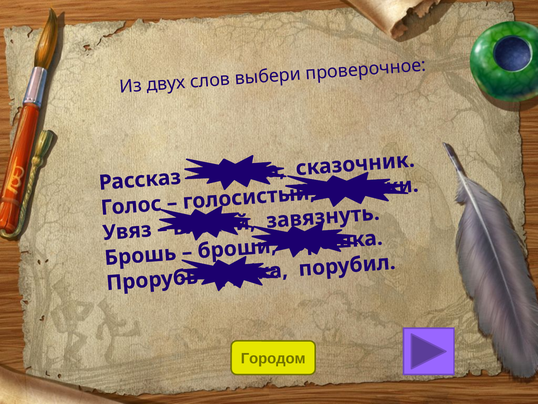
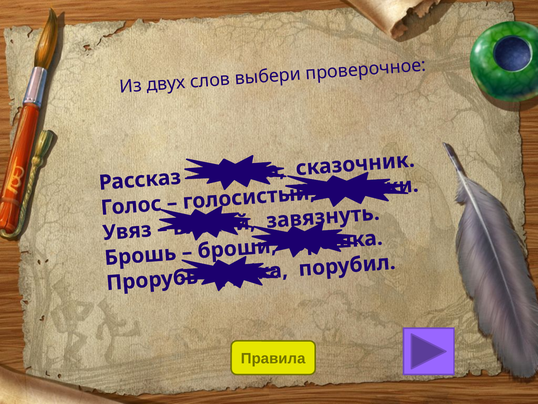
Городом: Городом -> Правила (273, 358)
